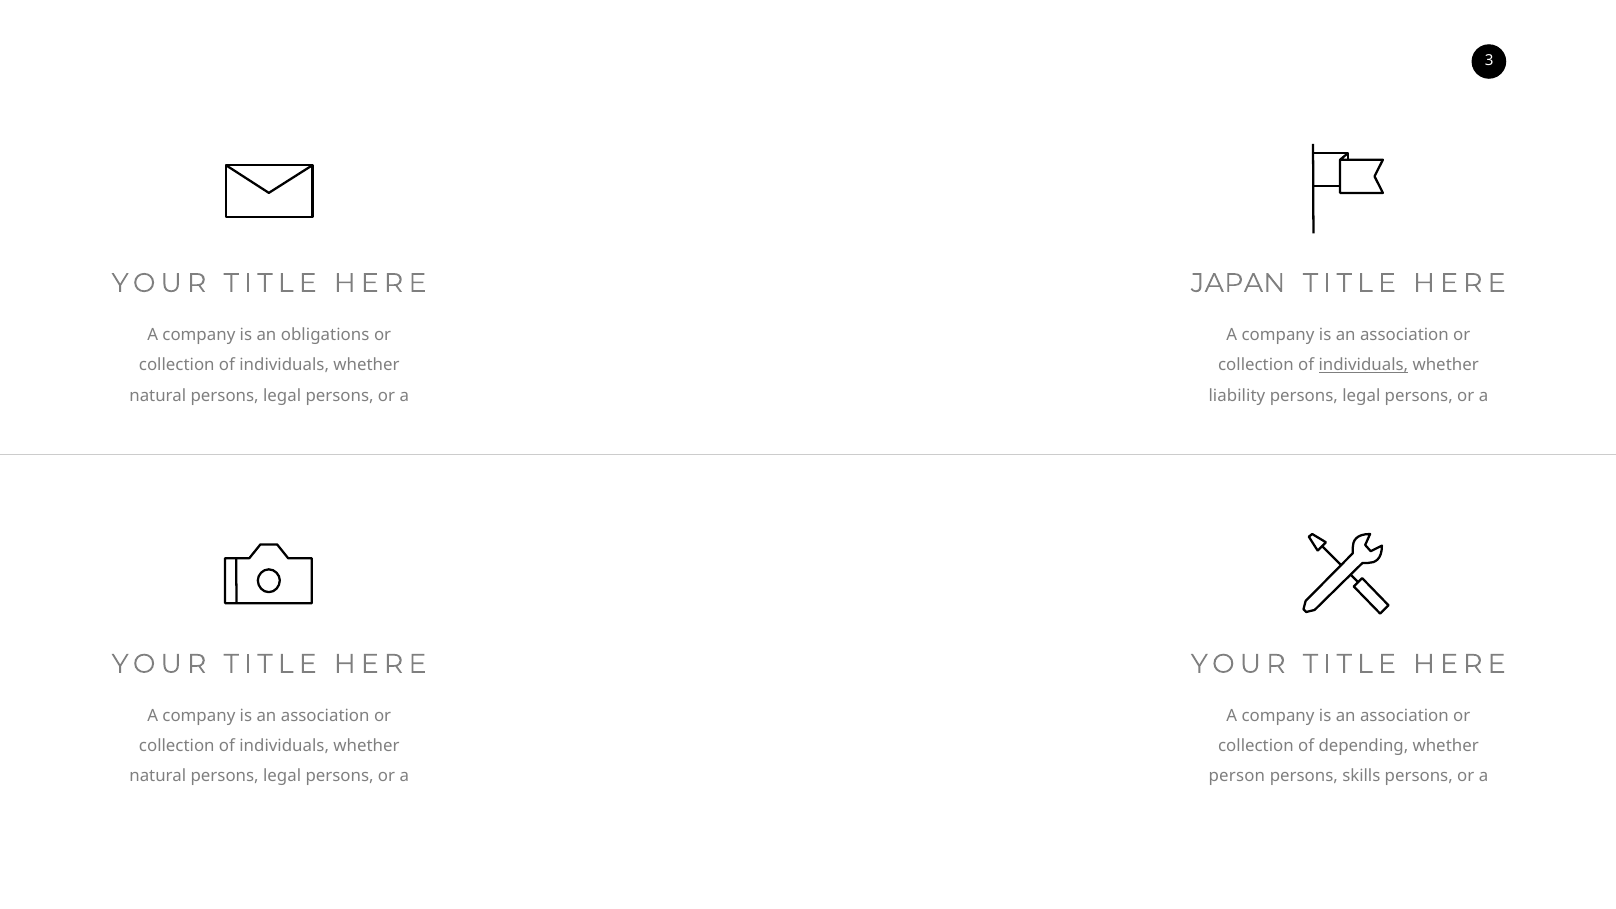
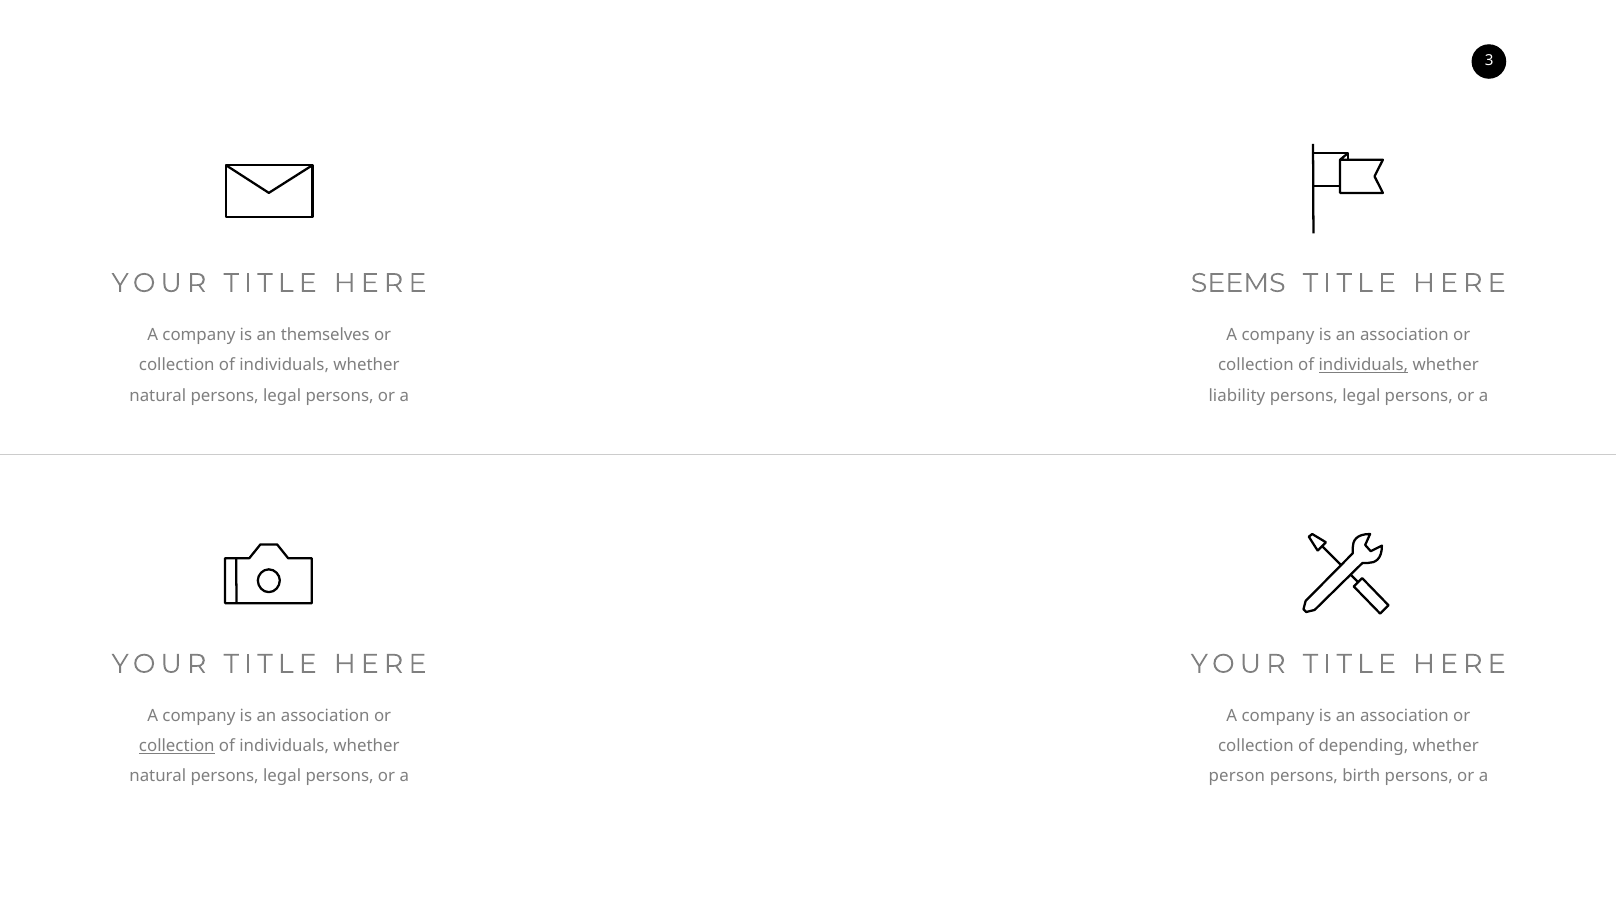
JAPAN: JAPAN -> SEEMS (1238, 283)
obligations: obligations -> themselves (325, 335)
collection underline: none -> present (177, 746)
skills: skills -> birth (1361, 776)
